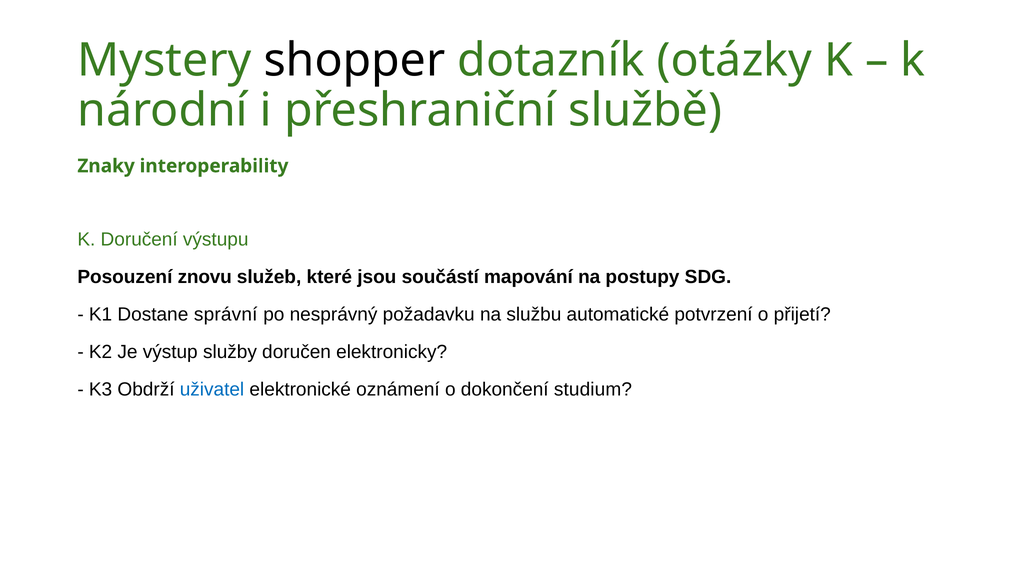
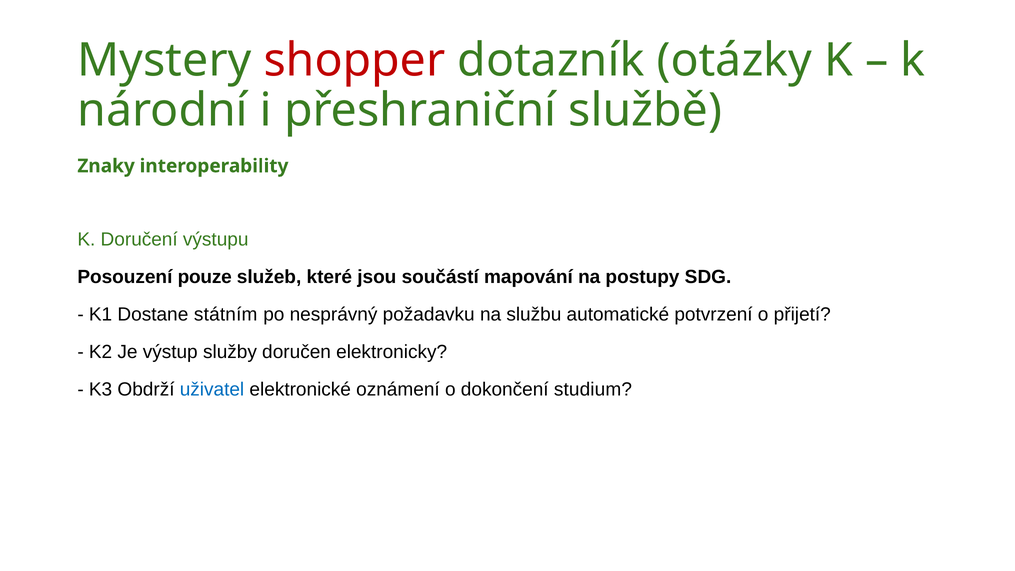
shopper colour: black -> red (354, 60)
znovu: znovu -> pouze (205, 277)
správní: správní -> státním (226, 315)
